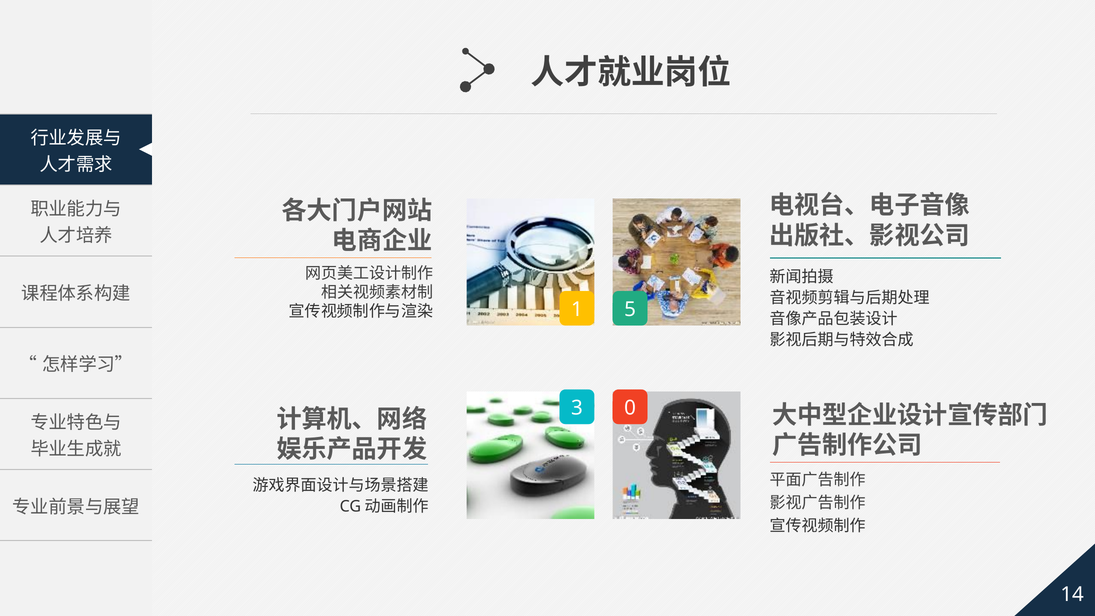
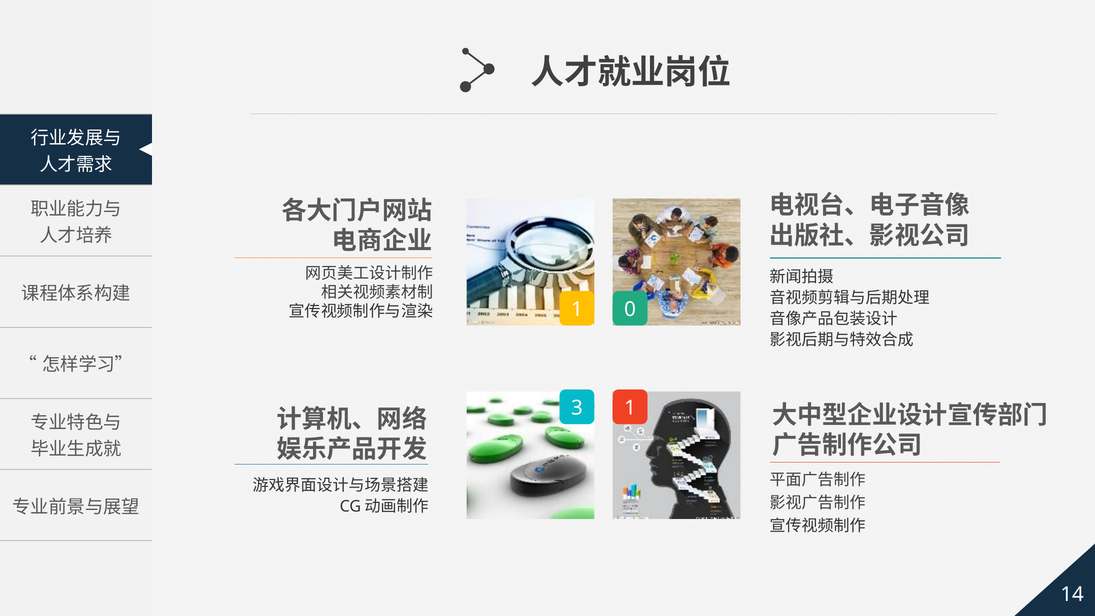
5: 5 -> 0 (630, 310)
3 0: 0 -> 1 (630, 408)
